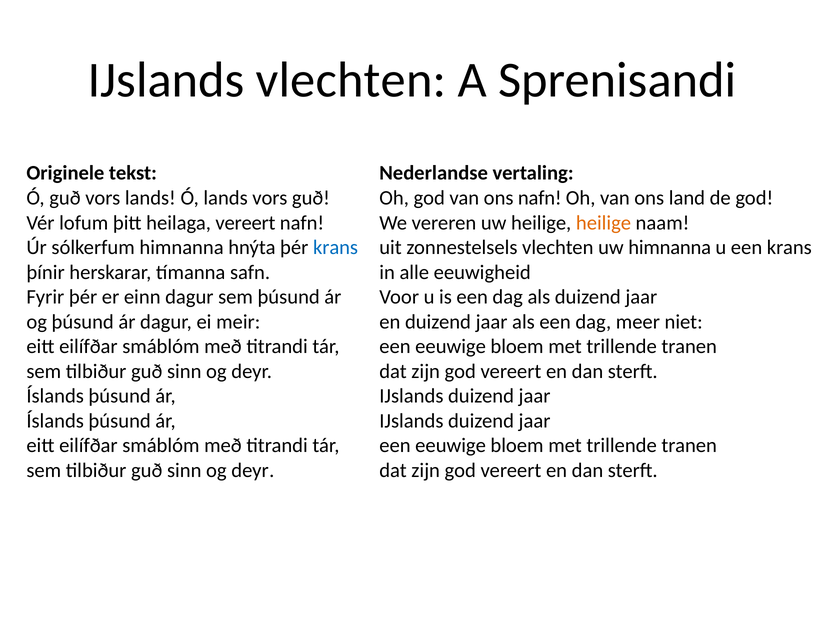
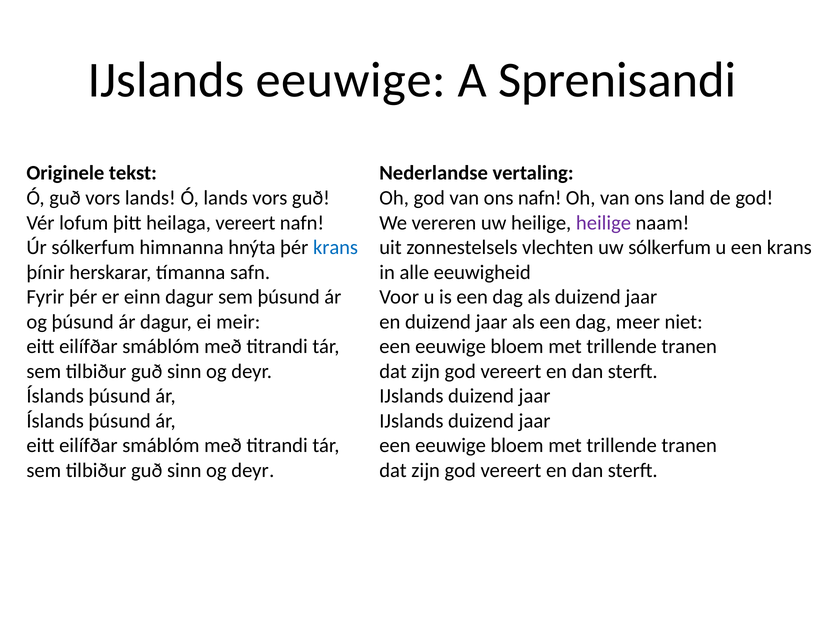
IJslands vlechten: vlechten -> eeuwige (351, 80)
heilige colour: orange -> purple (604, 223)
uw himnanna: himnanna -> sólkerfum (670, 247)
